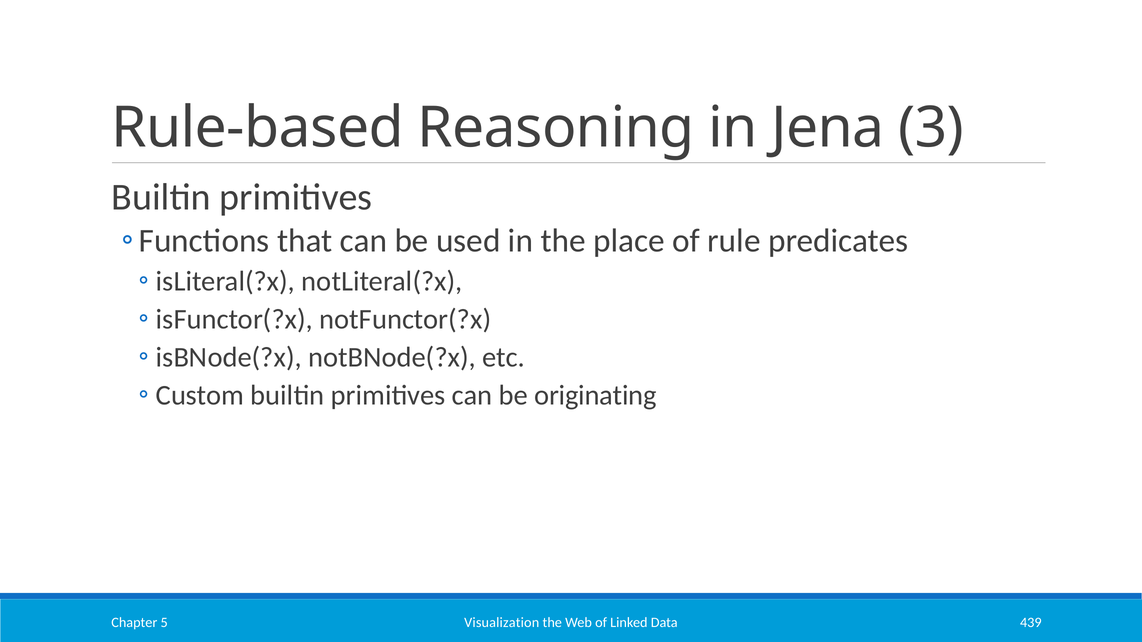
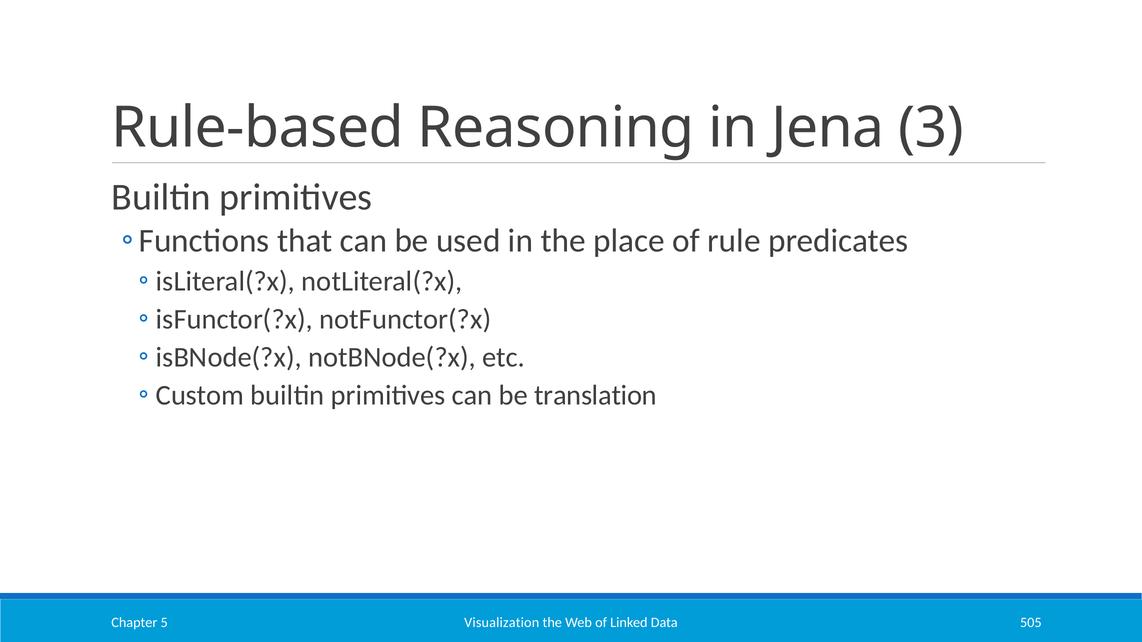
originating: originating -> translation (596, 395)
439: 439 -> 505 (1031, 623)
